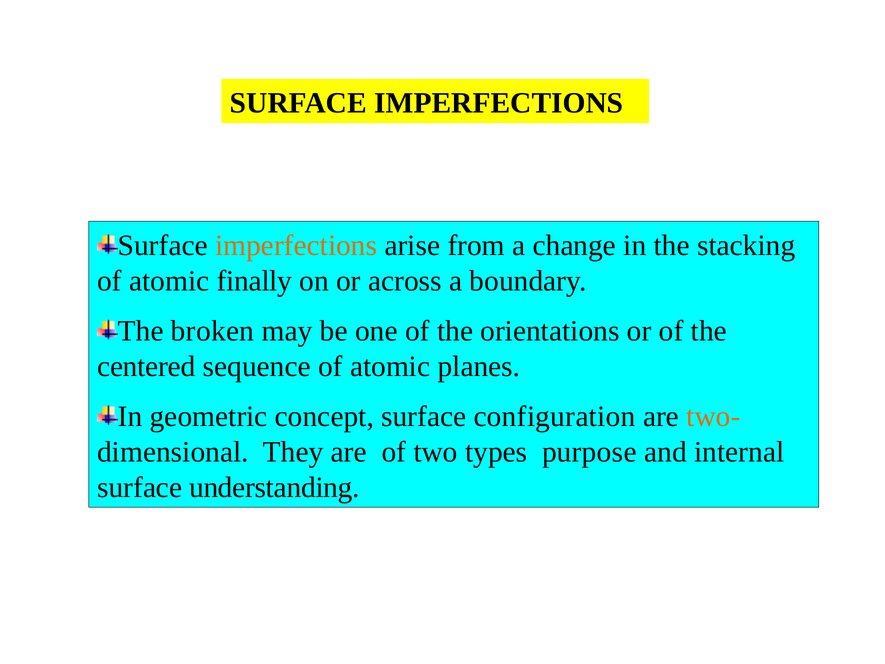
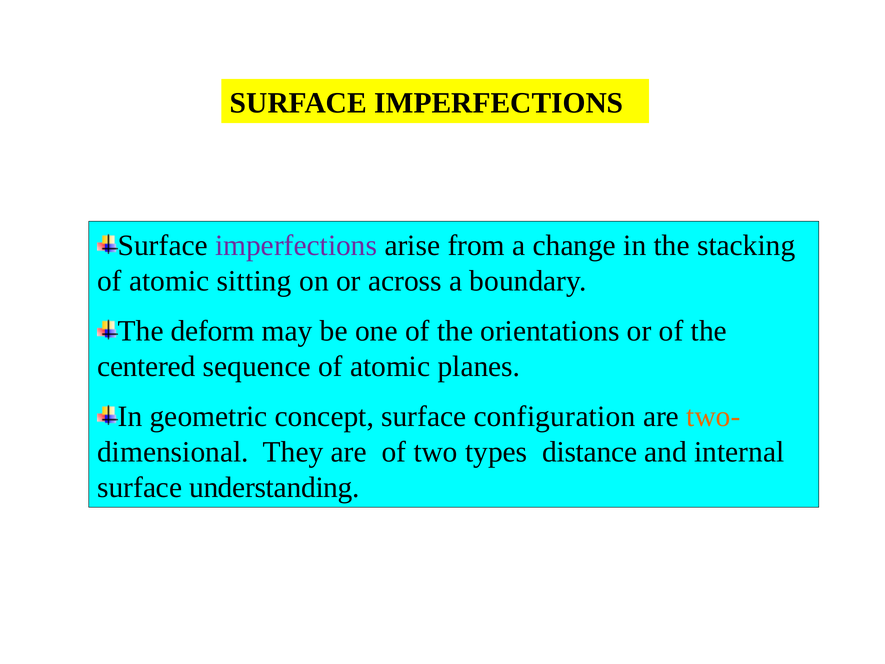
imperfections colour: orange -> purple (296, 245)
finally: finally -> sitting (254, 281)
broken: broken -> deform (213, 331)
purpose: purpose -> distance (590, 452)
